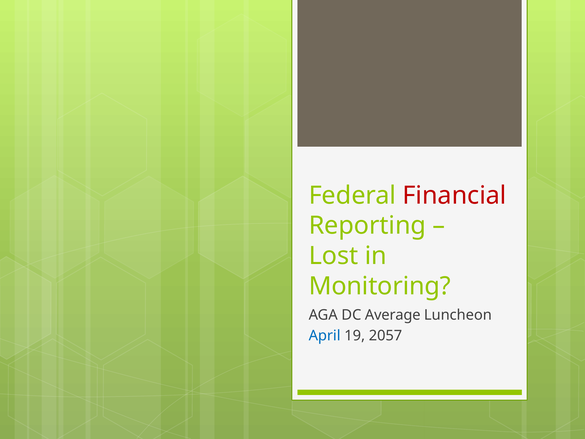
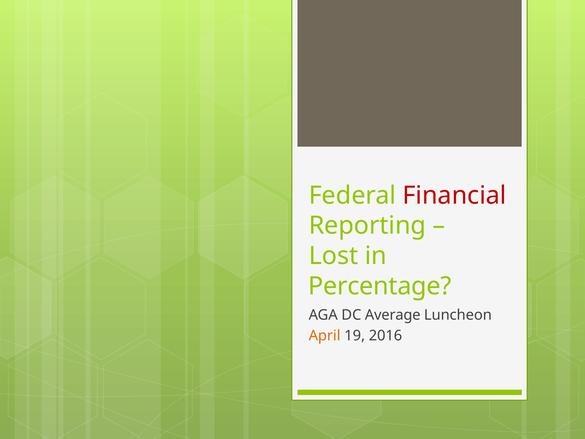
Monitoring: Monitoring -> Percentage (380, 286)
April colour: blue -> orange (325, 335)
2057: 2057 -> 2016 (385, 335)
